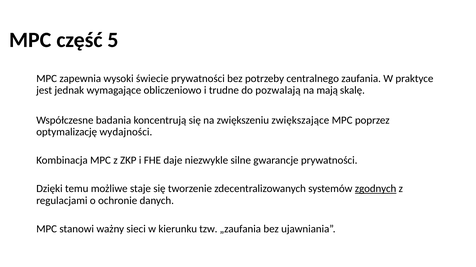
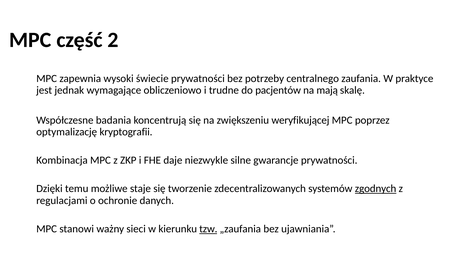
5: 5 -> 2 (113, 40)
pozwalają: pozwalają -> pacjentów (278, 91)
zwiększające: zwiększające -> weryfikującej (300, 120)
wydajności: wydajności -> kryptografii (126, 132)
tzw underline: none -> present (208, 230)
